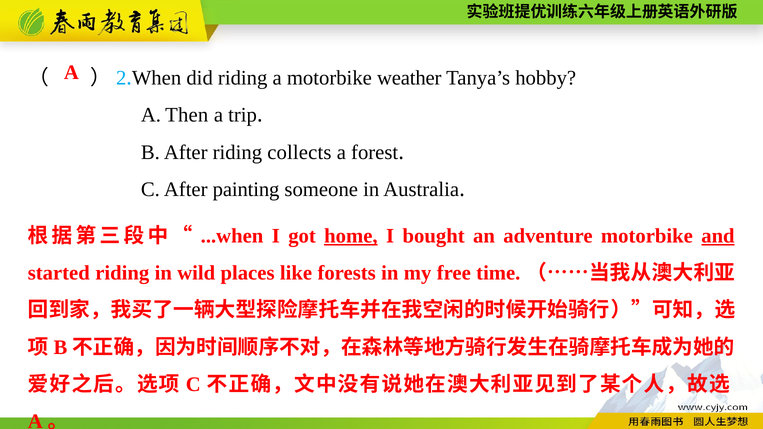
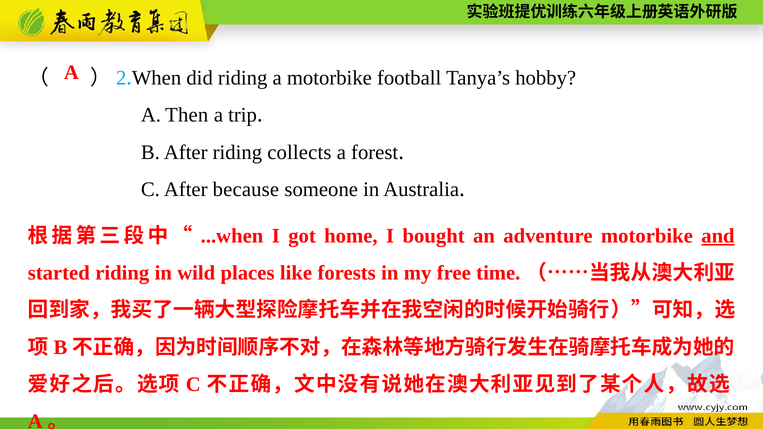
weather: weather -> football (409, 78)
painting: painting -> because (246, 190)
home underline: present -> none (351, 236)
